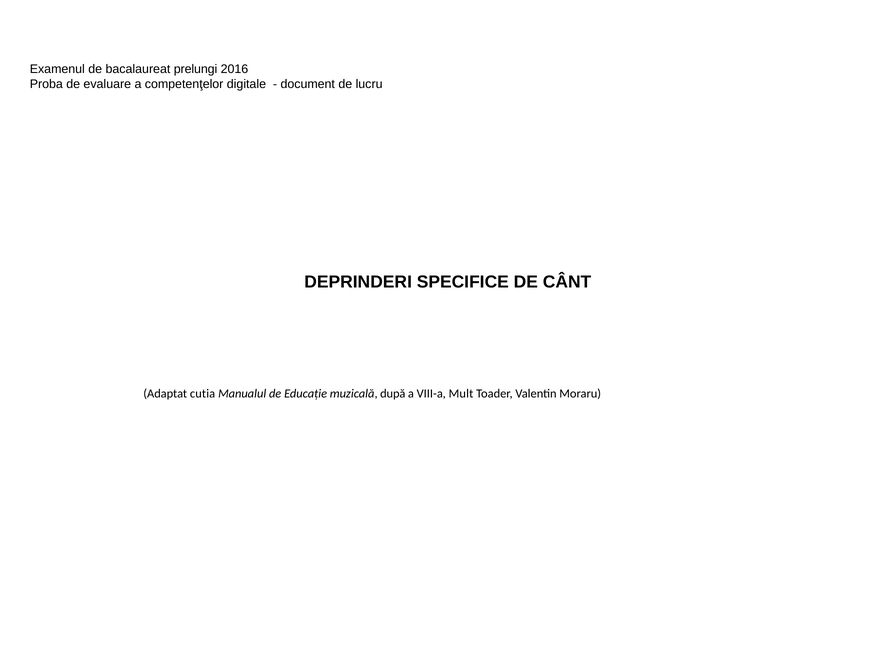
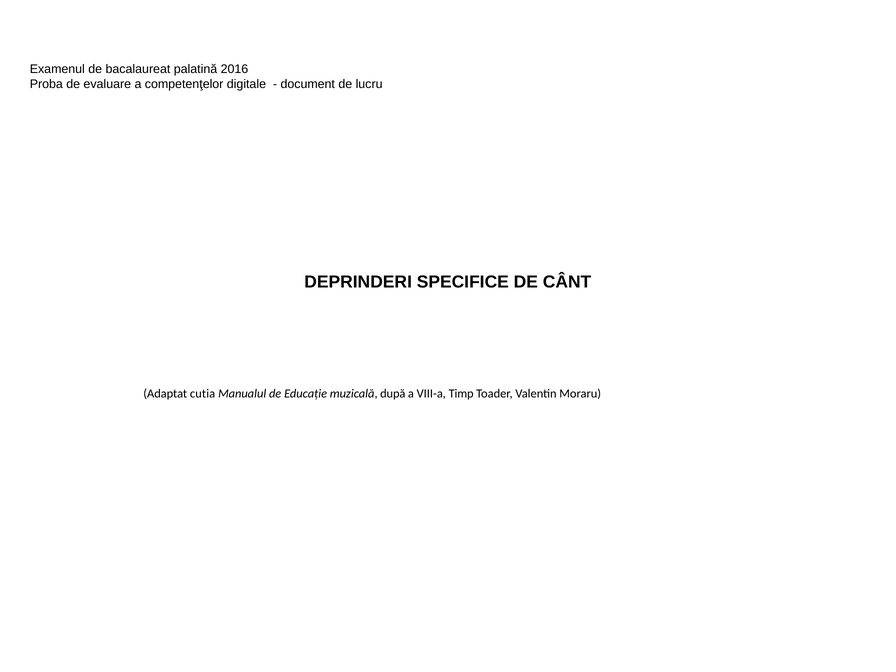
prelungi: prelungi -> palatină (196, 69)
Mult: Mult -> Timp (461, 394)
